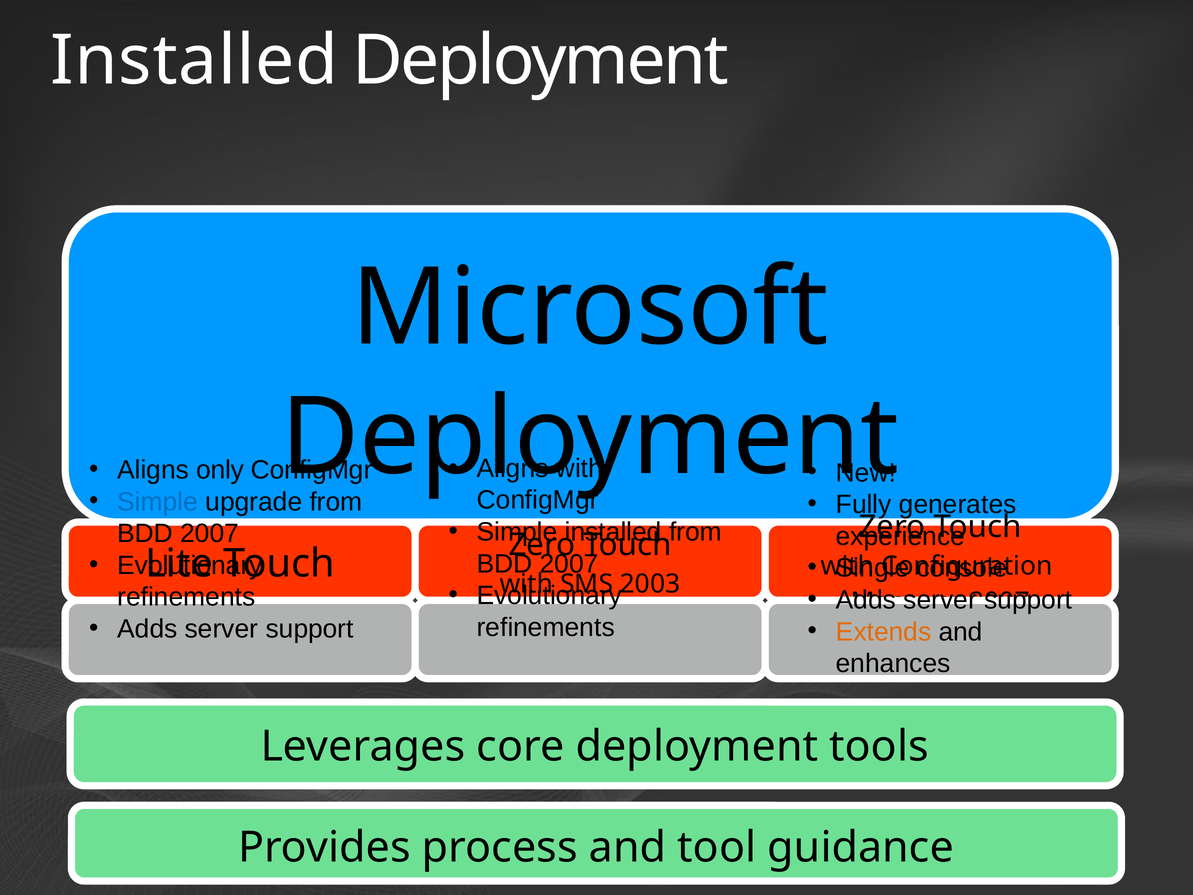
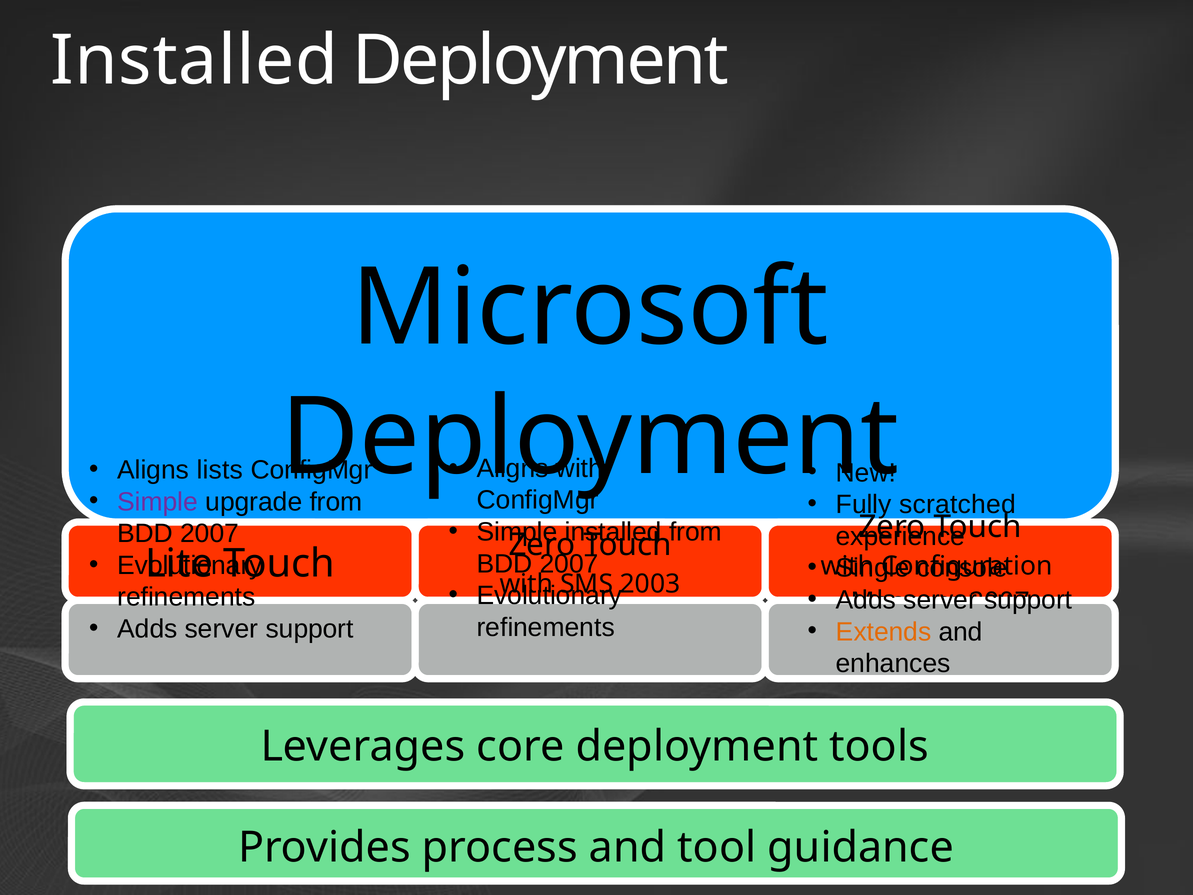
only: only -> lists (220, 470)
Simple colour: blue -> purple (158, 502)
generates: generates -> scratched (958, 504)
